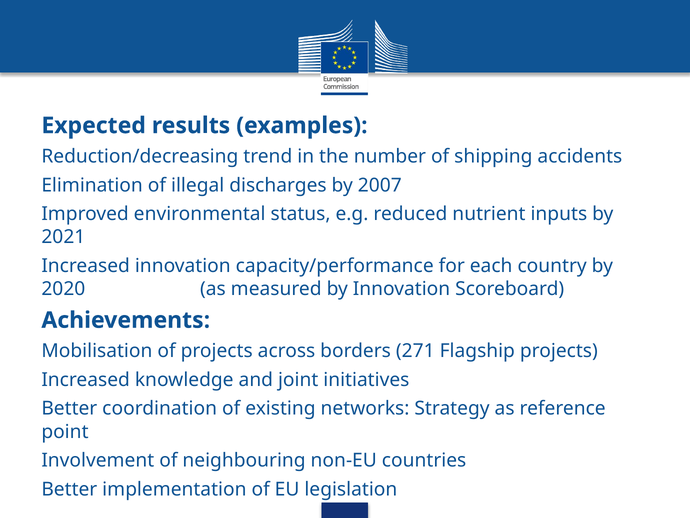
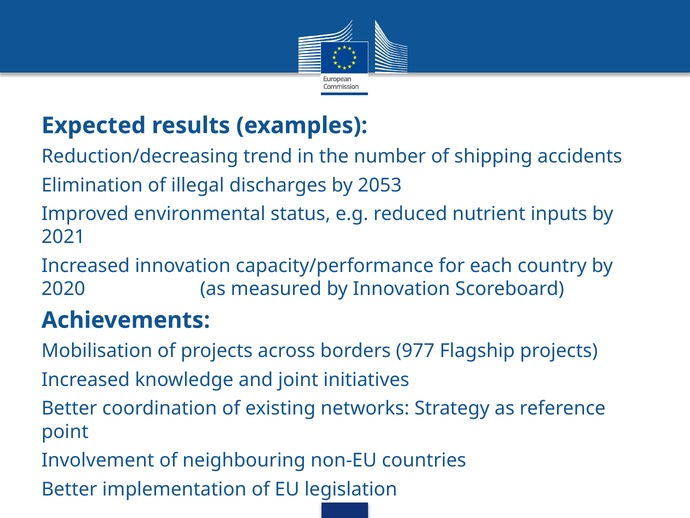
2007: 2007 -> 2053 (380, 185)
271: 271 -> 977 (415, 351)
